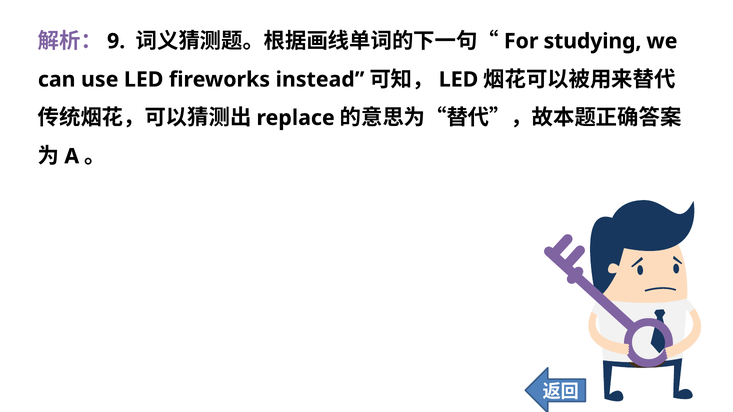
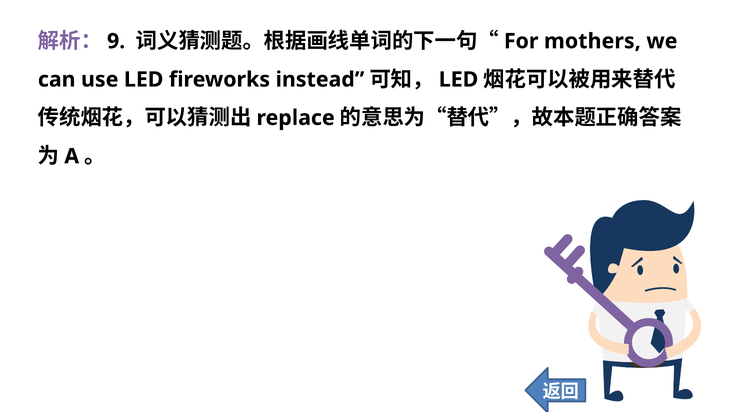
studying: studying -> mothers (592, 41)
